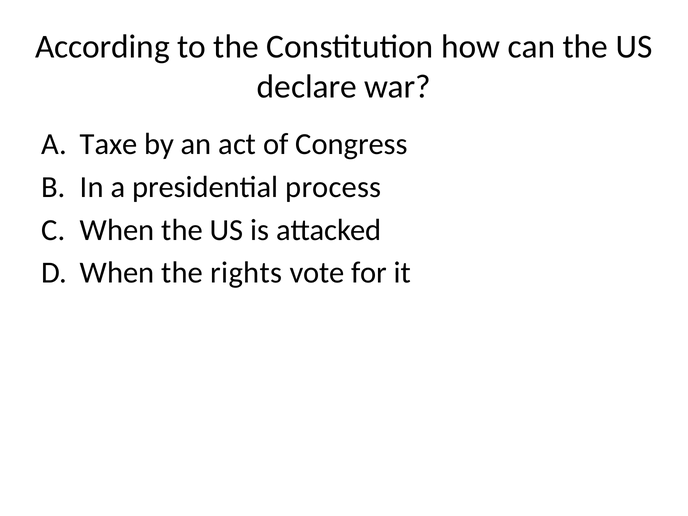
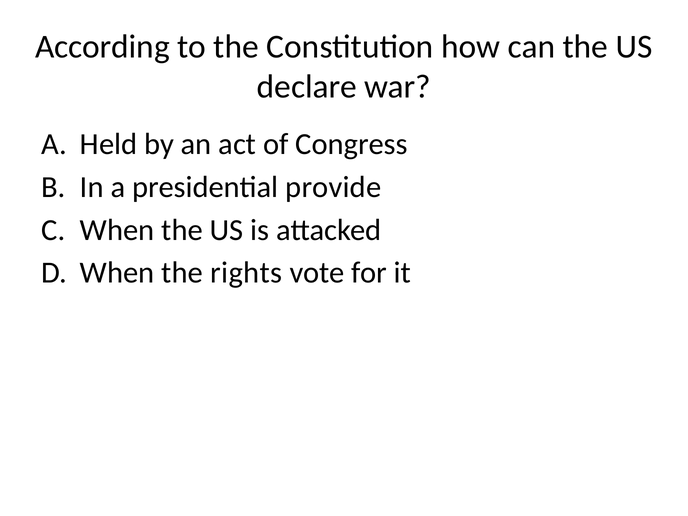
Taxe: Taxe -> Held (109, 144)
process: process -> provide (333, 187)
